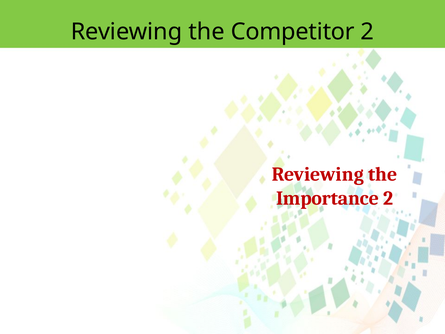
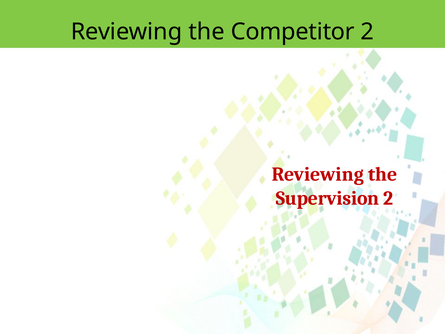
Importance: Importance -> Supervision (327, 198)
